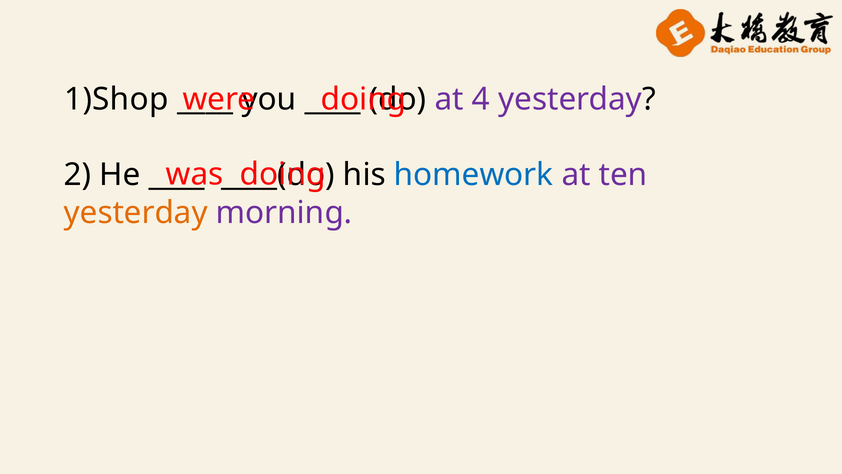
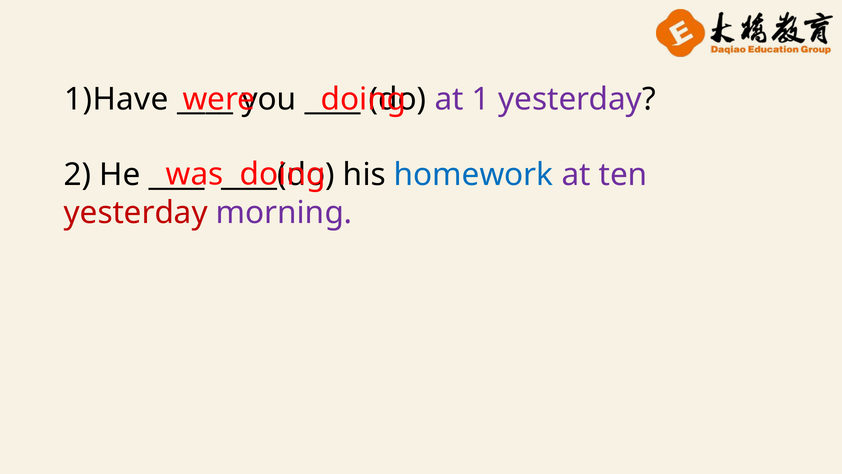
1)Shop: 1)Shop -> 1)Have (116, 99)
4: 4 -> 1 (481, 99)
yesterday colour: orange -> red (136, 213)
